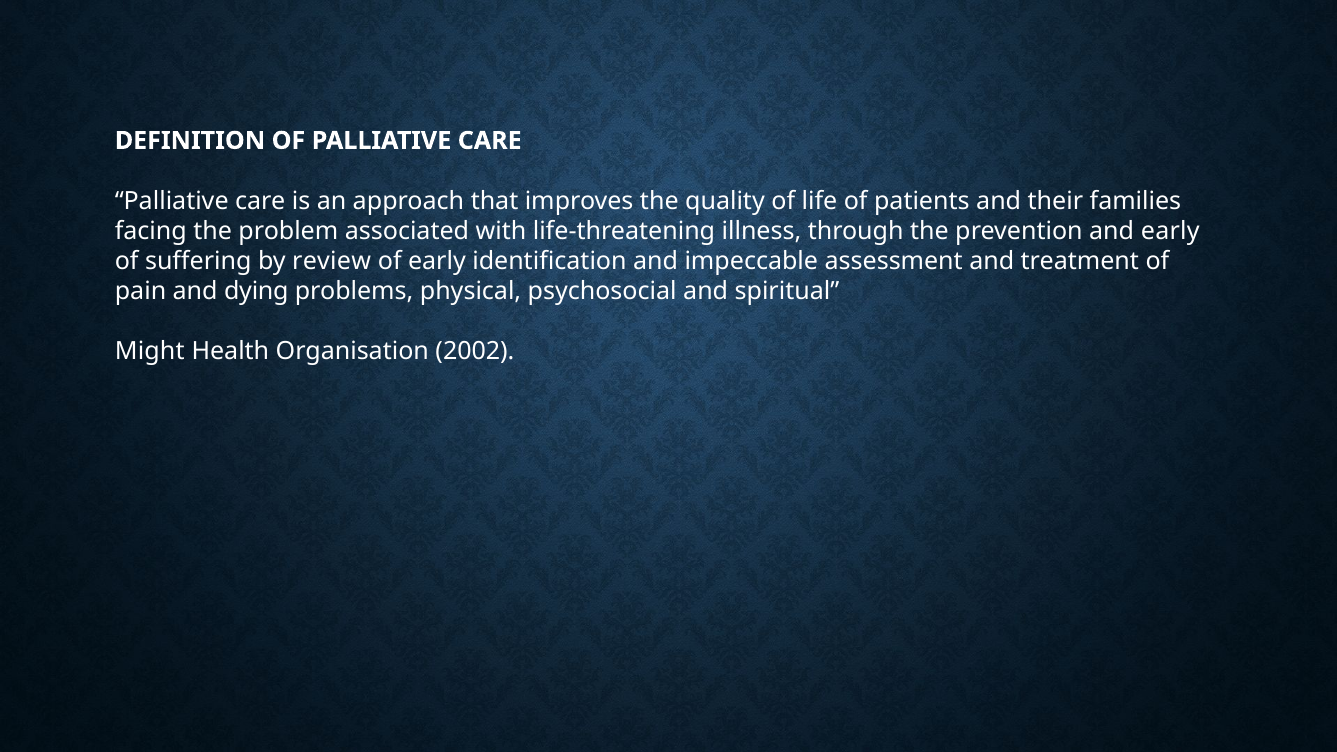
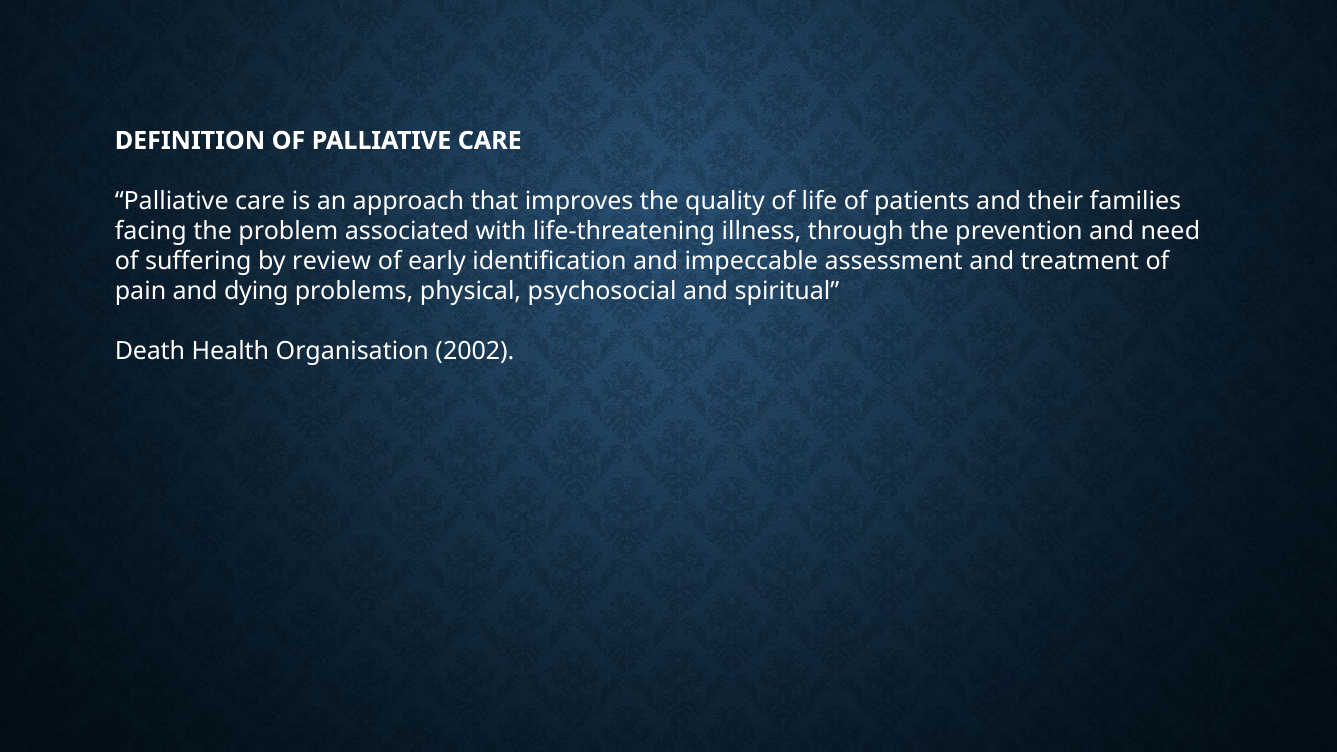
and early: early -> need (1170, 231)
Might: Might -> Death (150, 351)
